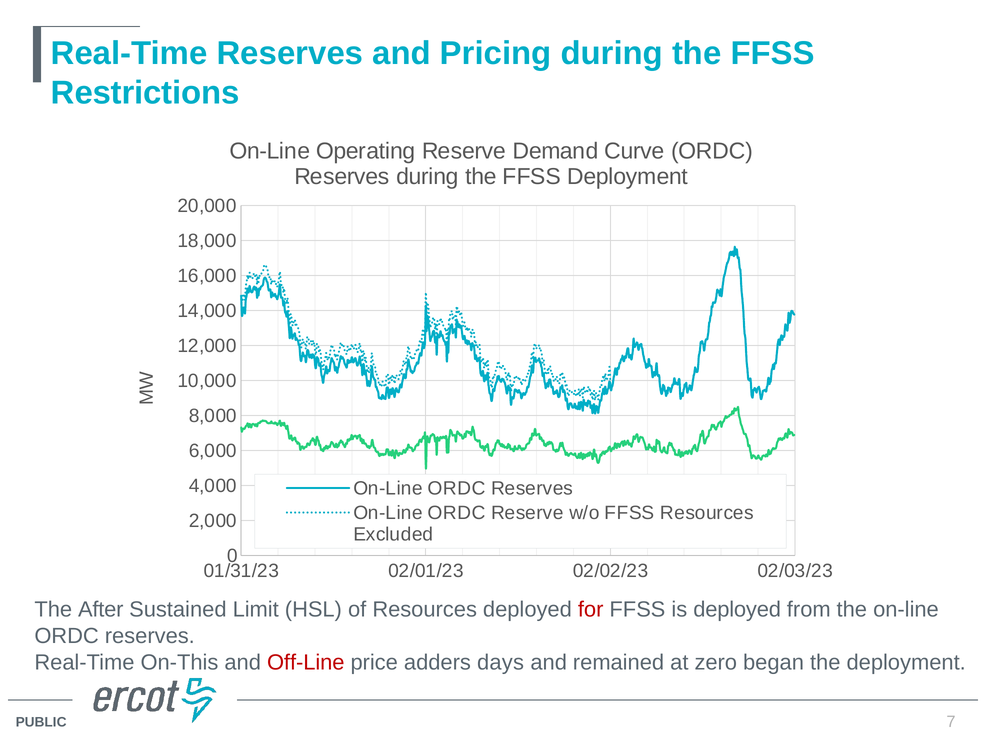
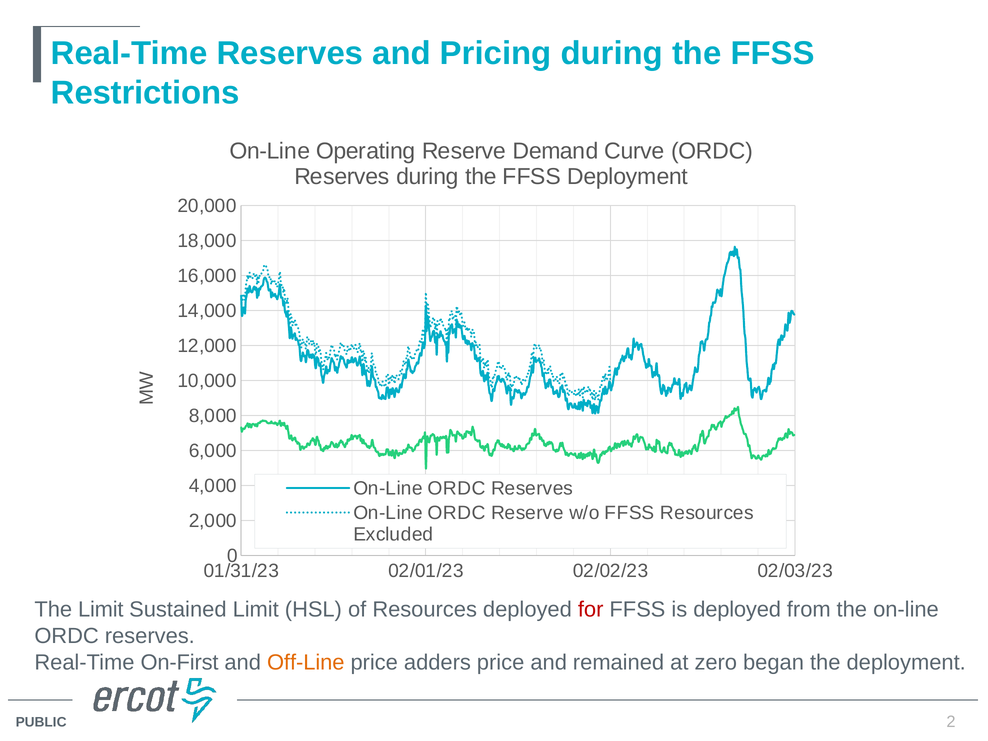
The After: After -> Limit (101, 610)
On-This: On-This -> On-First (180, 662)
Off-Line colour: red -> orange (306, 662)
adders days: days -> price (501, 662)
7: 7 -> 2 (951, 722)
